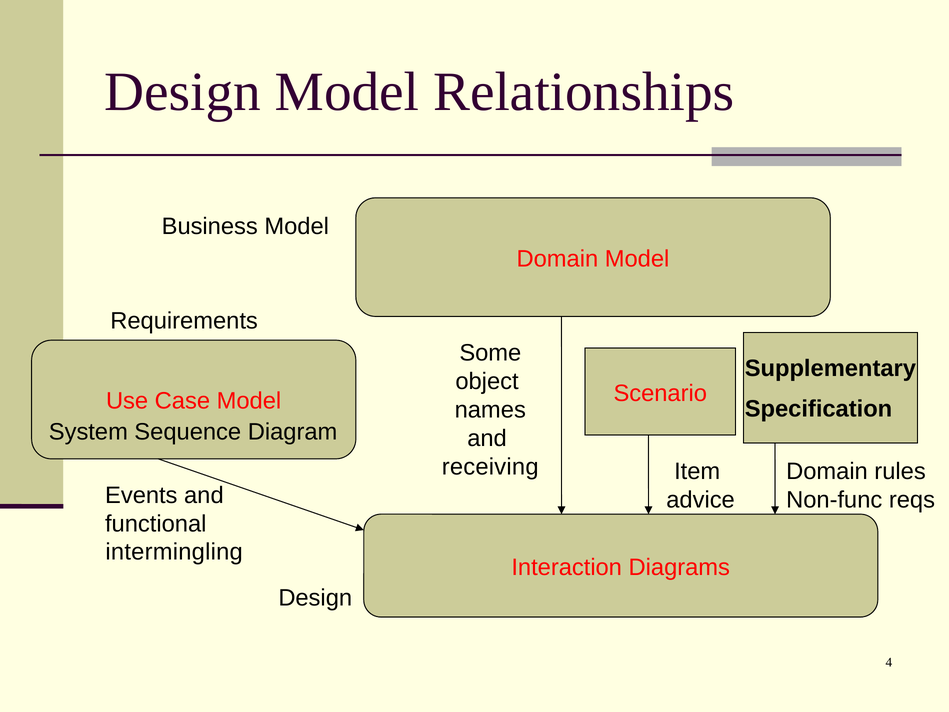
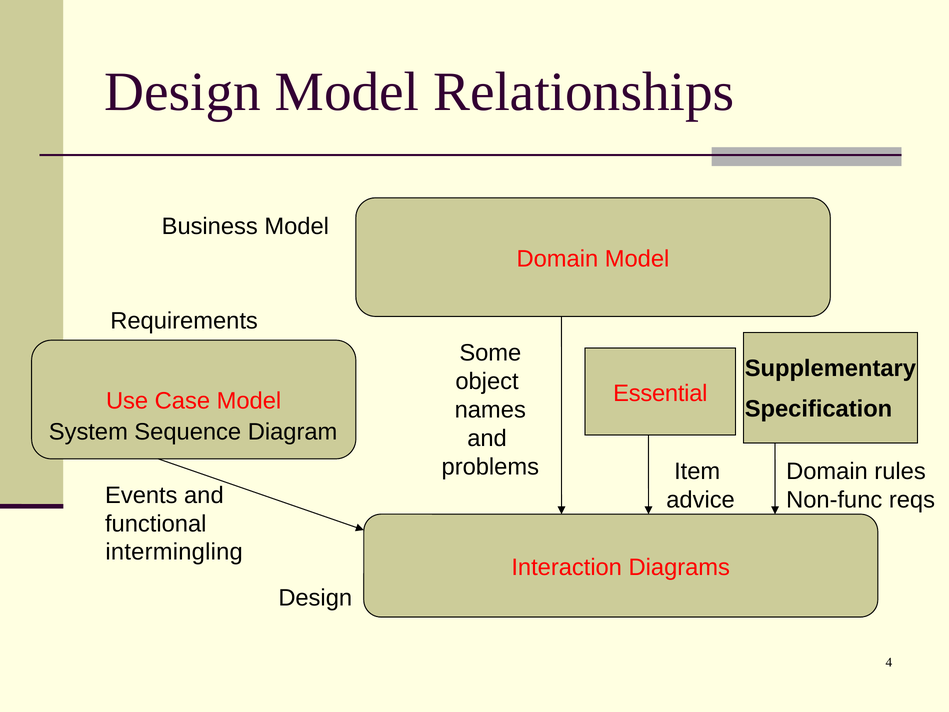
Scenario: Scenario -> Essential (660, 393)
receiving: receiving -> problems (490, 467)
